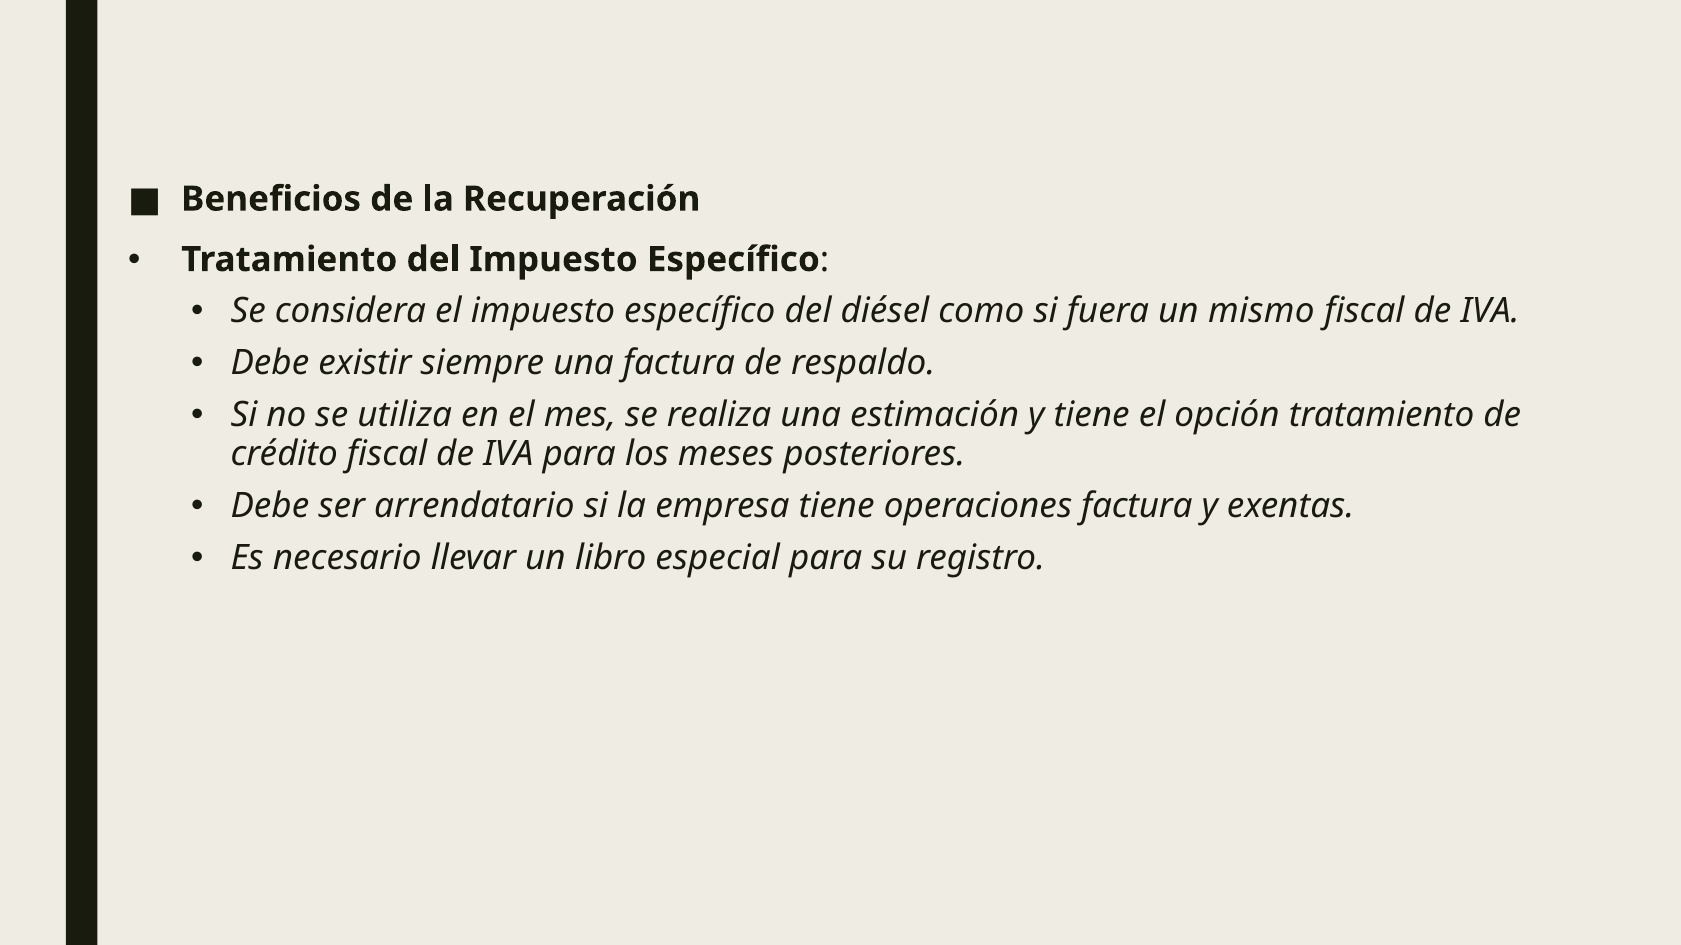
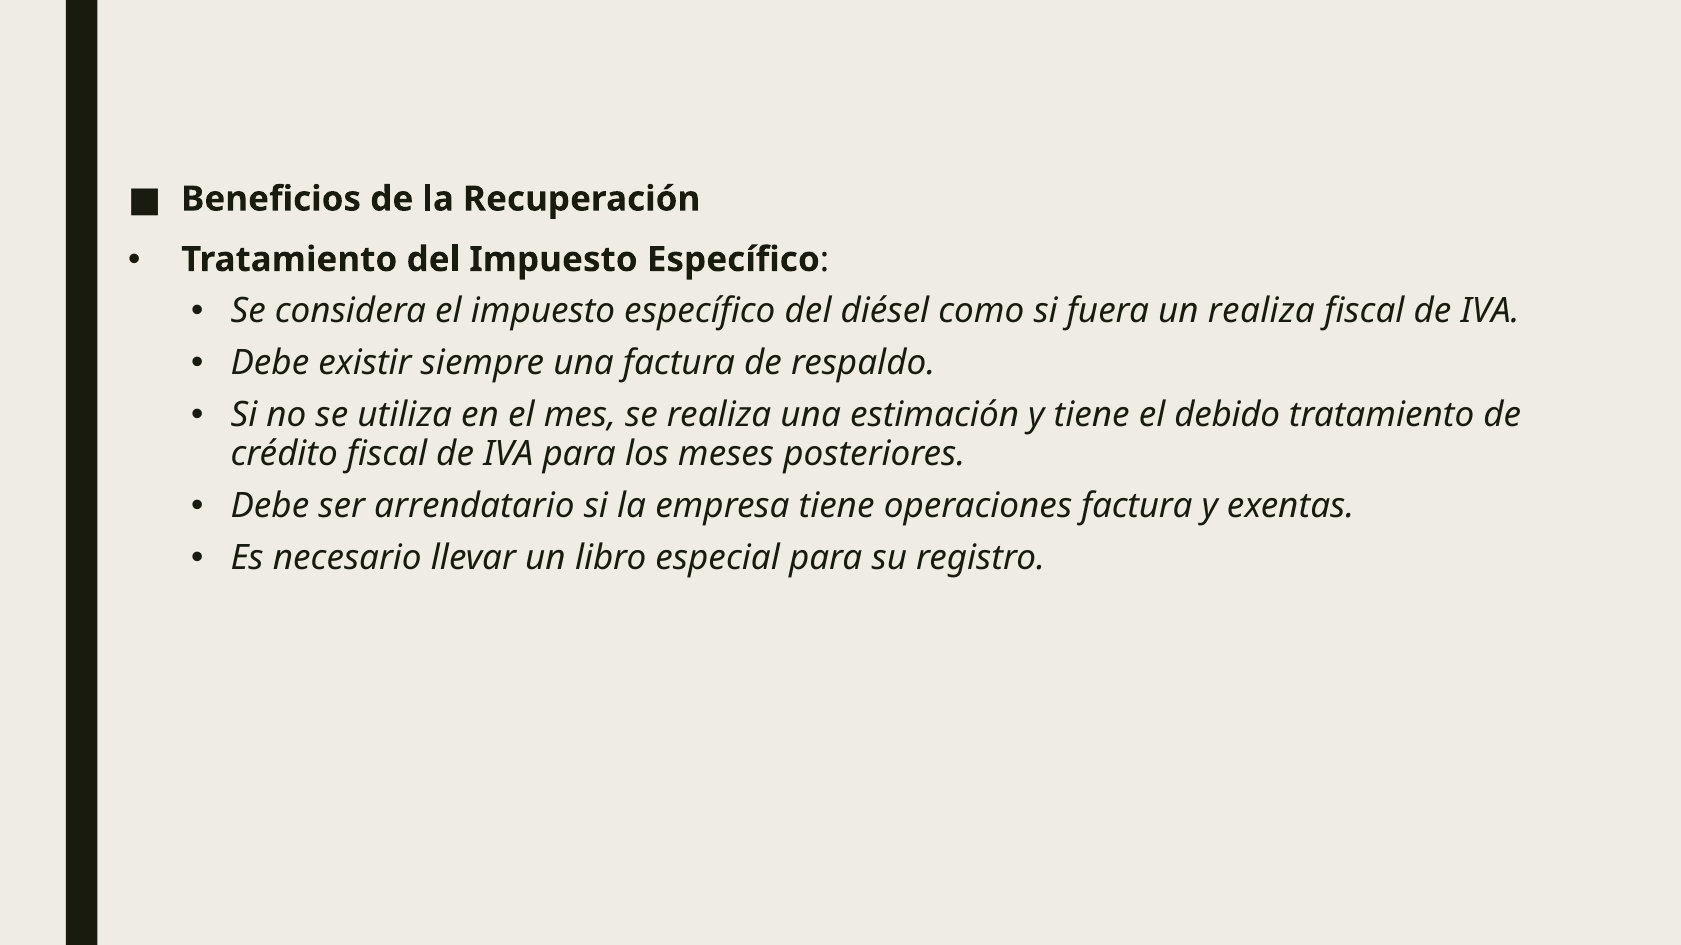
un mismo: mismo -> realiza (1261, 311)
opción: opción -> debido (1227, 415)
